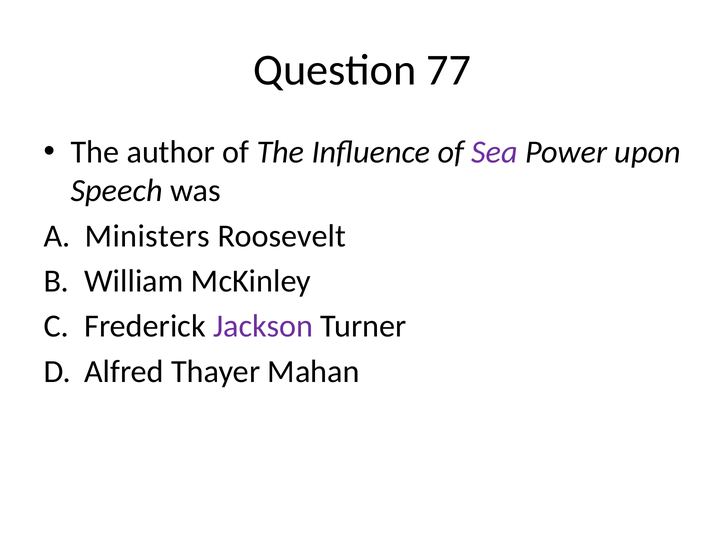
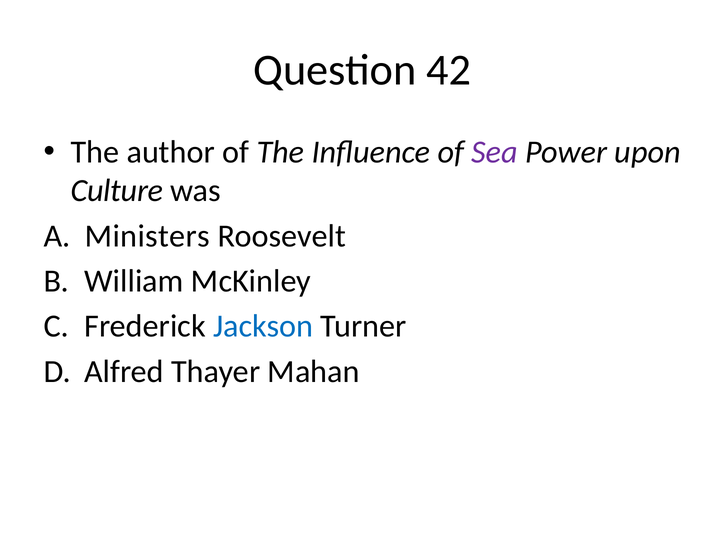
77: 77 -> 42 (449, 70)
Speech: Speech -> Culture (117, 191)
Jackson colour: purple -> blue (263, 326)
